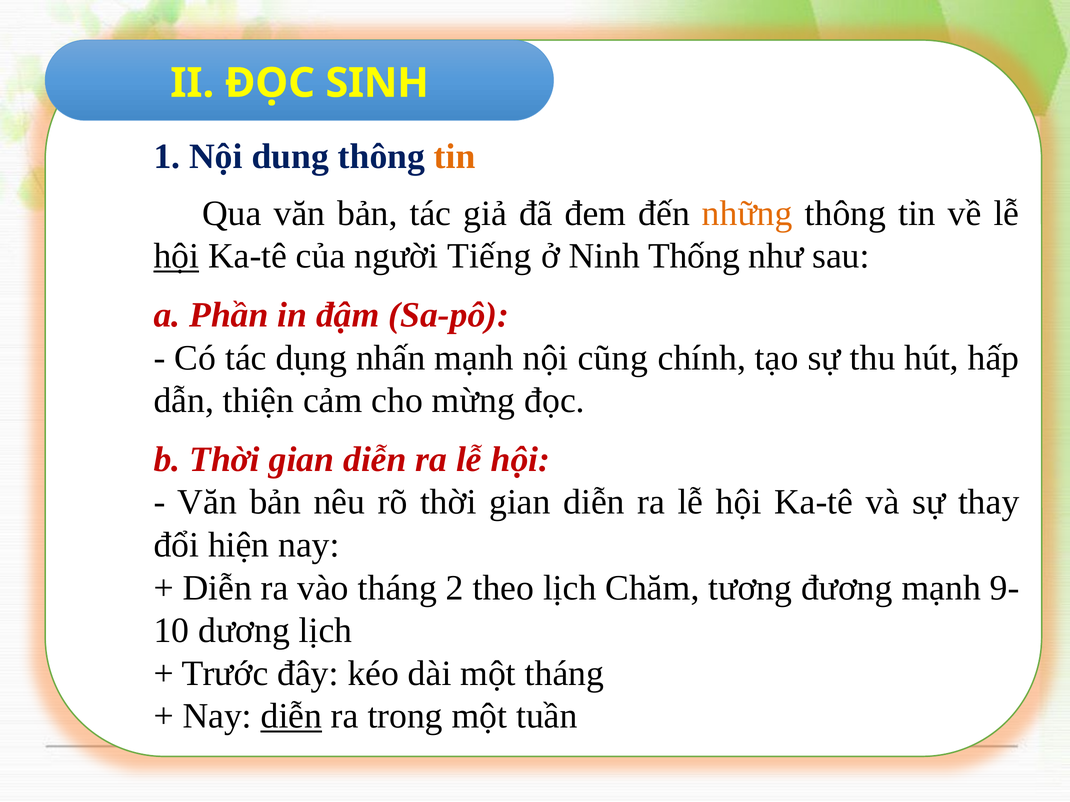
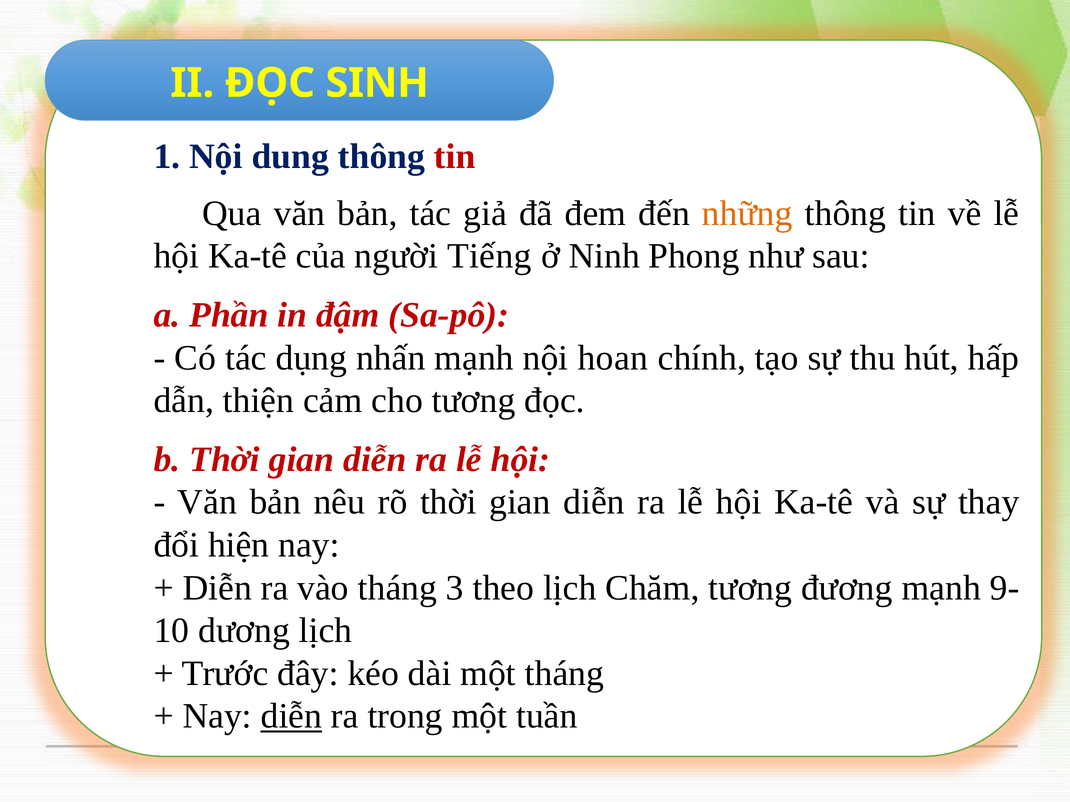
tin colour: orange -> red (455, 157)
hội underline: present -> none (176, 256)
Thống: Thống -> Phong (694, 256)
cũng: cũng -> hoan (613, 358)
cho mừng: mừng -> tương (474, 401)
2: 2 -> 3 (455, 588)
